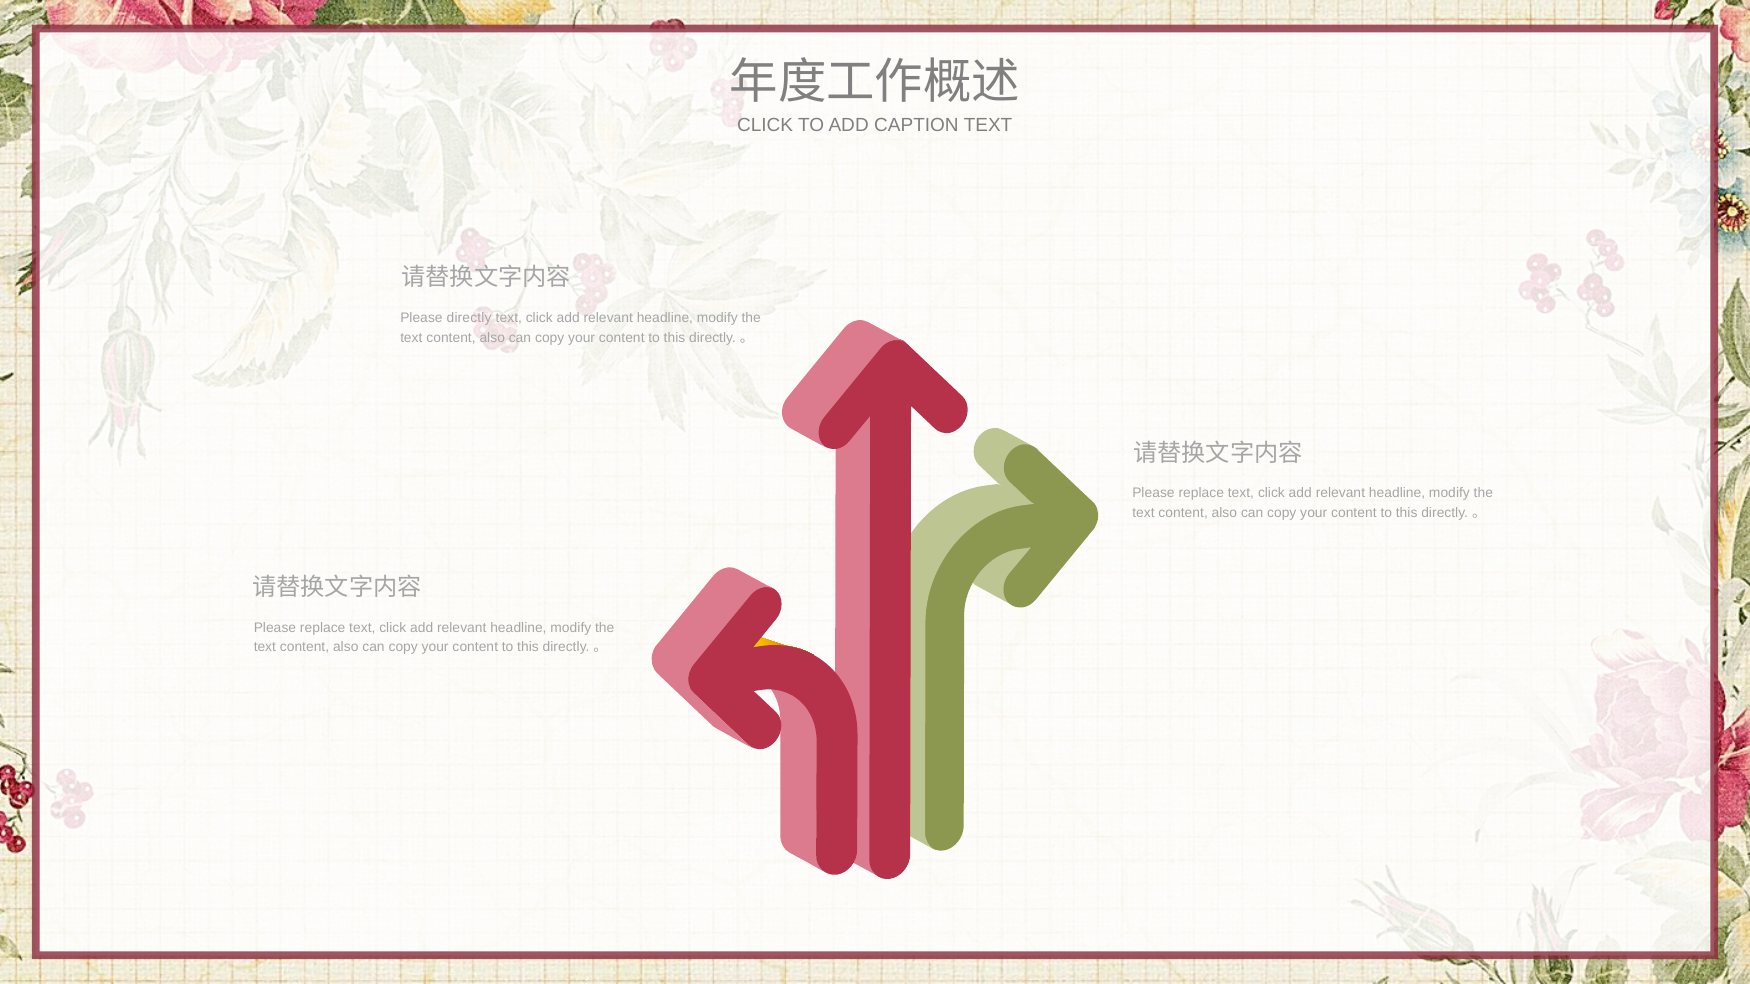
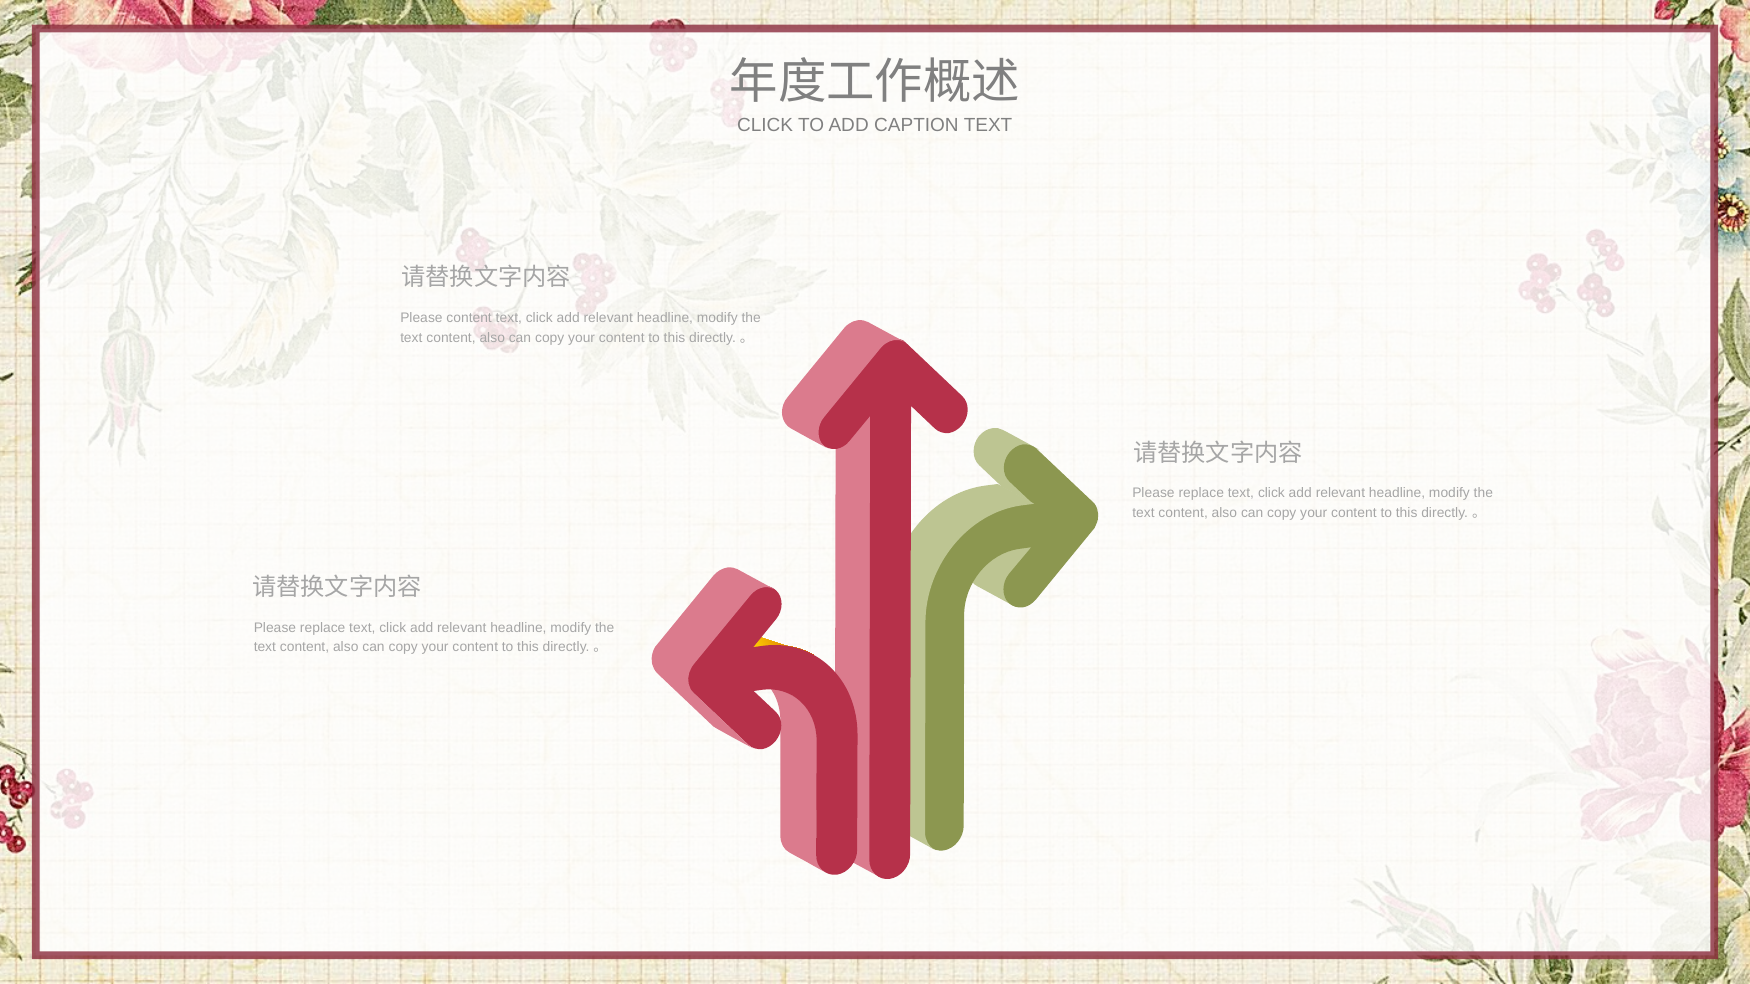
Please directly: directly -> content (469, 318)
